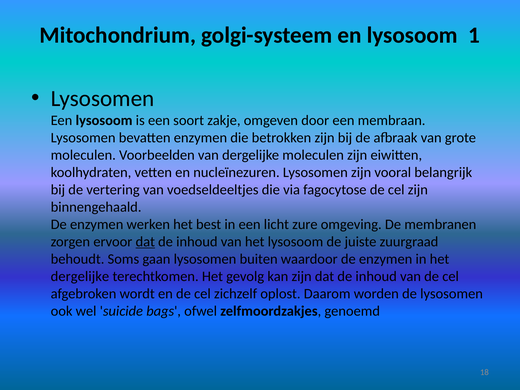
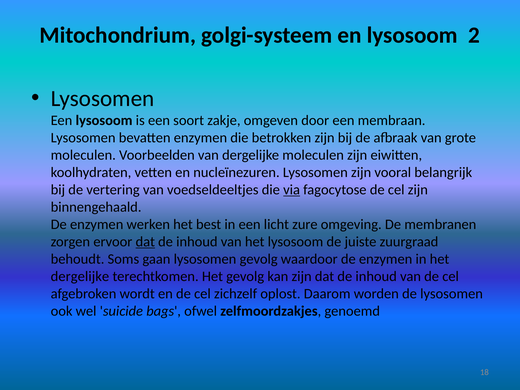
1: 1 -> 2 (474, 35)
via underline: none -> present (292, 190)
lysosomen buiten: buiten -> gevolg (259, 259)
